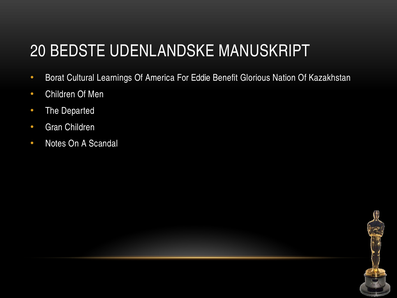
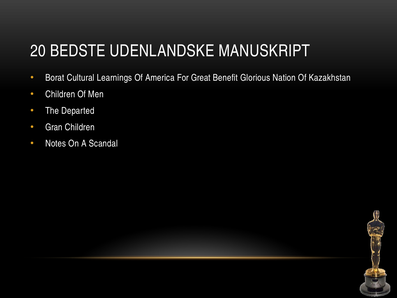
Eddie: Eddie -> Great (201, 78)
